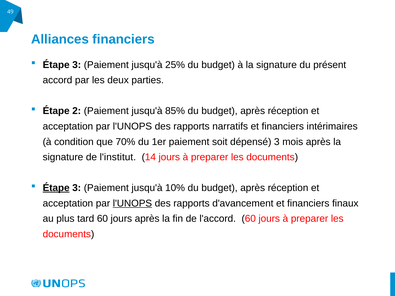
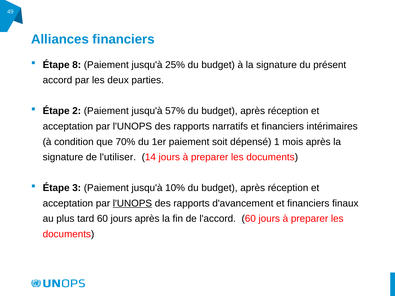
3: 3 -> 8 (77, 65)
85%: 85% -> 57% (175, 111)
dépensé 3: 3 -> 1 (277, 142)
l'institut: l'institut -> l'utiliser (118, 157)
Étape underline: present -> none (56, 188)
